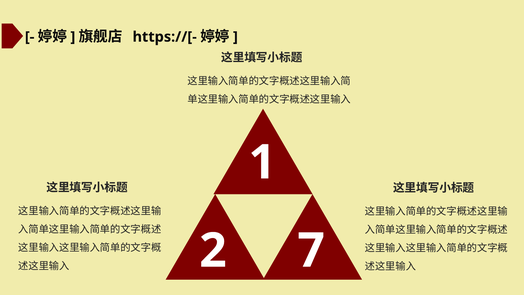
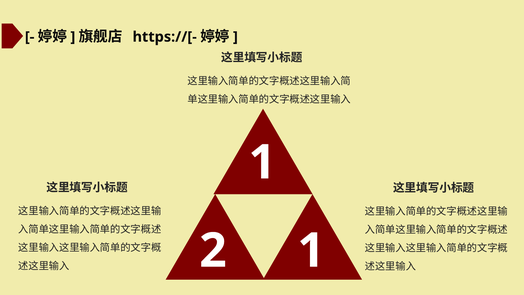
2 7: 7 -> 1 (311, 251)
